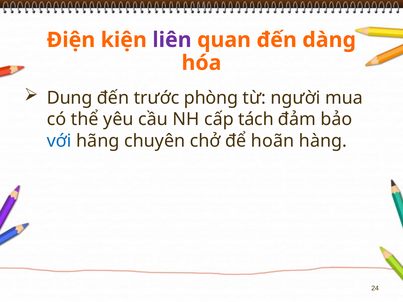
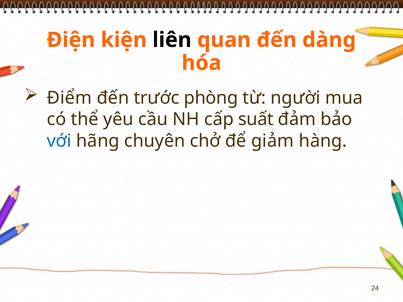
liên colour: purple -> black (172, 40)
Dung: Dung -> Điểm (69, 98)
tách: tách -> suất (256, 119)
hoãn: hoãn -> giảm (273, 141)
